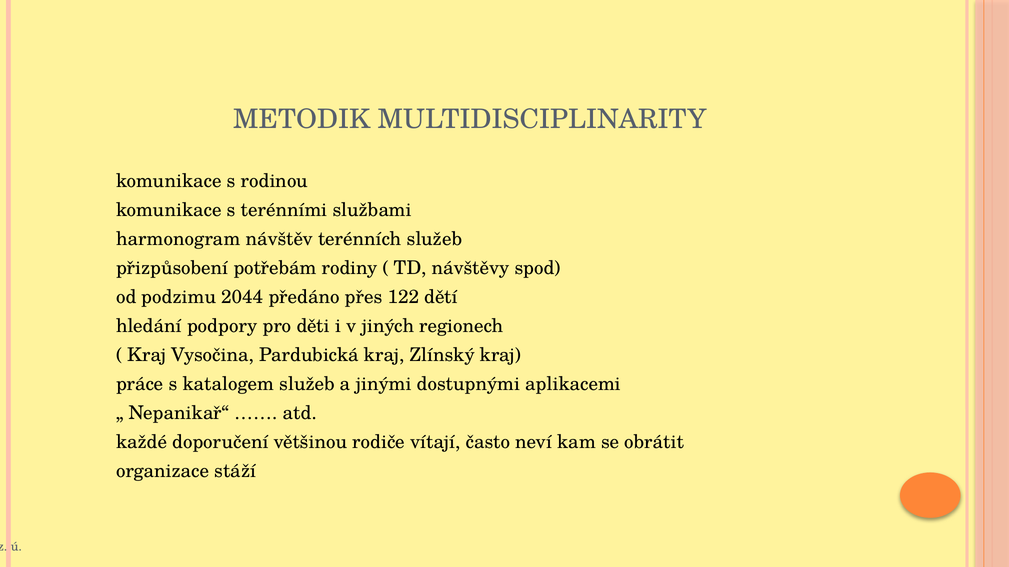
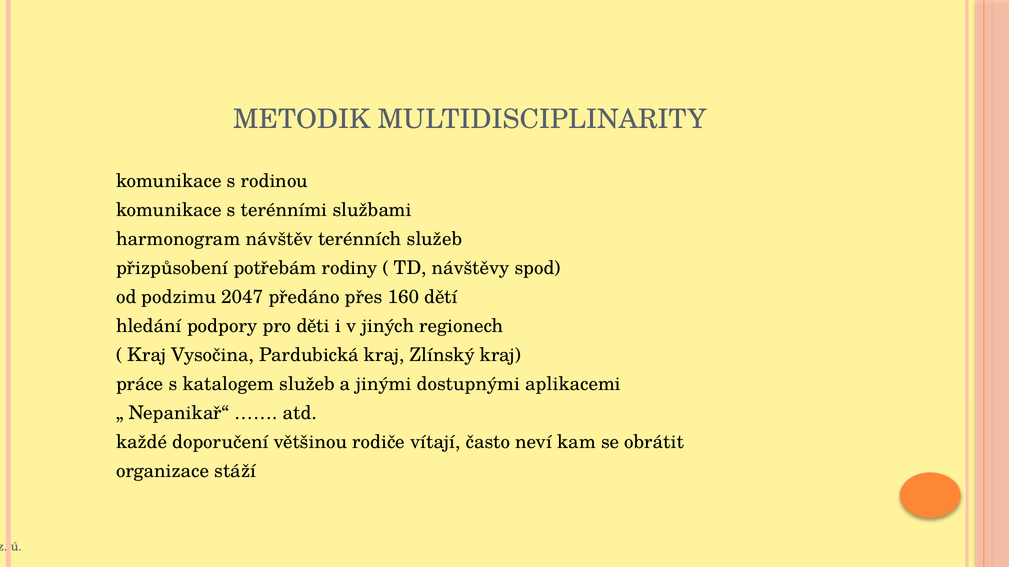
2044: 2044 -> 2047 (242, 297)
122: 122 -> 160 (403, 297)
